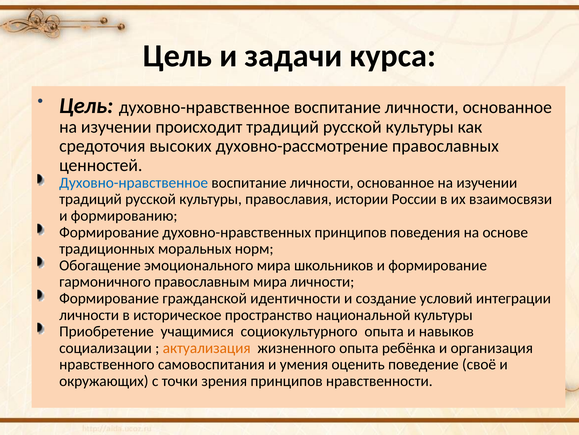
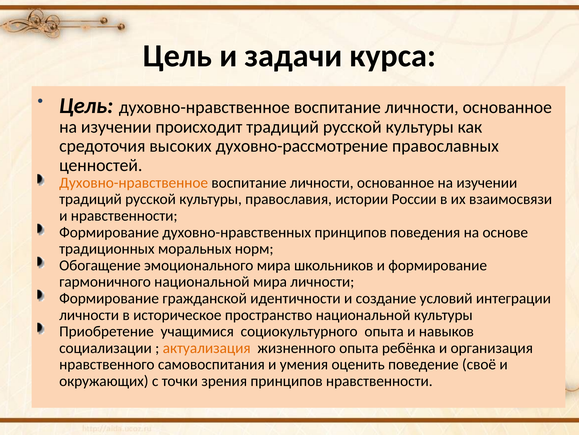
Духовно-нравственное colour: blue -> orange (134, 182)
и формированию: формированию -> нравственности (124, 215)
гармоничного православным: православным -> национальной (202, 281)
